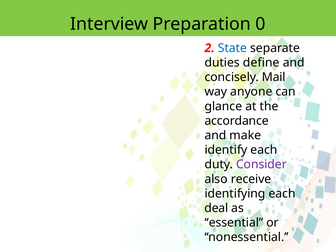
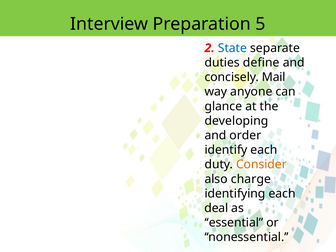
0: 0 -> 5 (261, 24)
accordance: accordance -> developing (236, 121)
make: make -> order (245, 135)
Consider colour: purple -> orange (261, 164)
receive: receive -> charge (251, 179)
